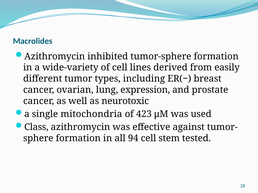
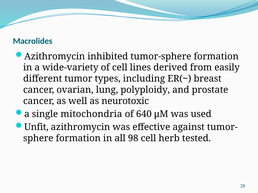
expression: expression -> polyploidy (145, 90)
423: 423 -> 640 (144, 114)
Class: Class -> Unfit (36, 127)
94: 94 -> 98 (133, 139)
stem: stem -> herb (169, 139)
